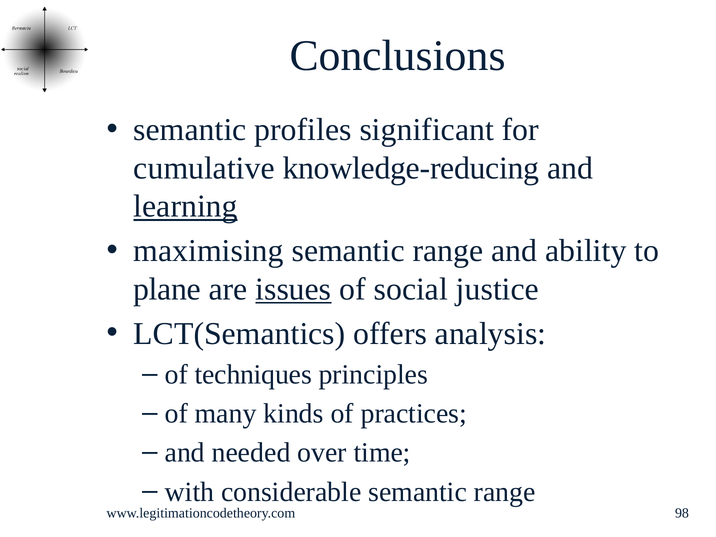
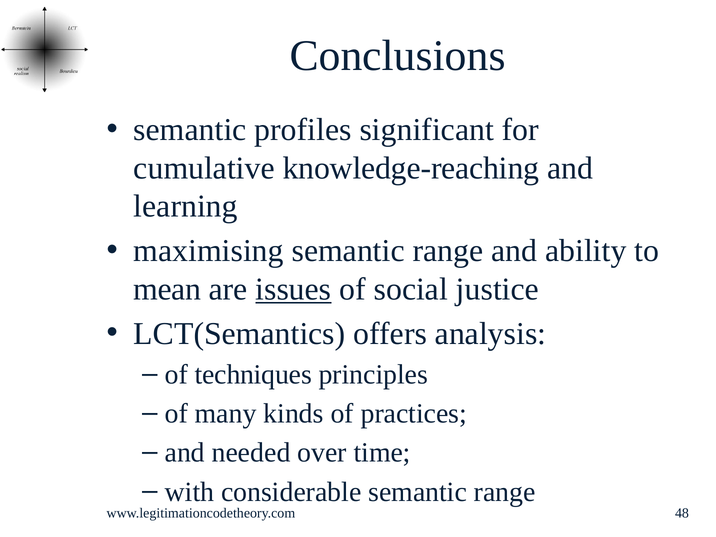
knowledge-reducing: knowledge-reducing -> knowledge-reaching (411, 168)
learning underline: present -> none (186, 206)
plane: plane -> mean (167, 289)
98: 98 -> 48 (682, 513)
